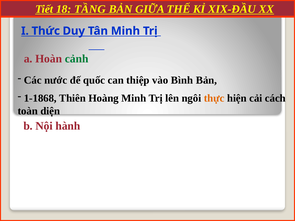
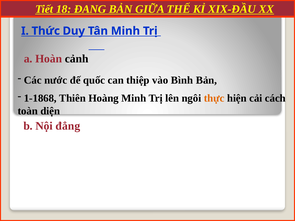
TẦNG: TẦNG -> ĐANG (90, 9)
cảnh colour: green -> black (77, 59)
hành: hành -> đẳng (68, 126)
